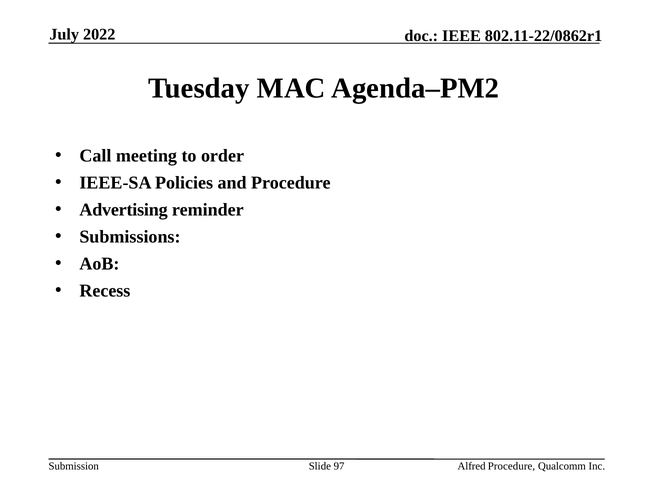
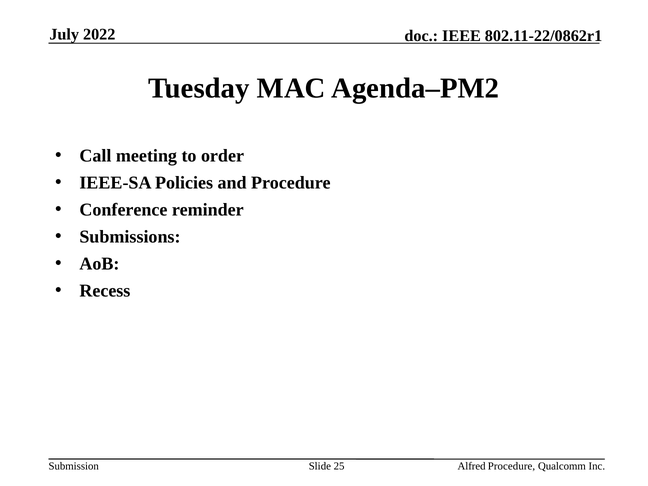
Advertising: Advertising -> Conference (123, 210)
97: 97 -> 25 (339, 466)
